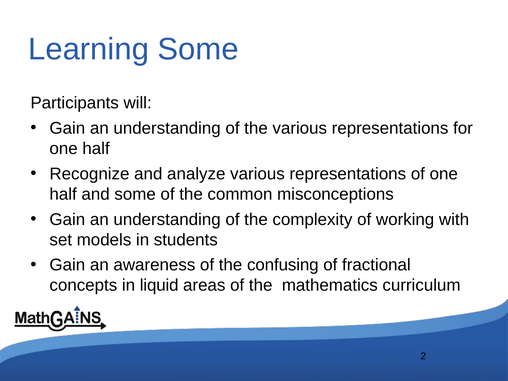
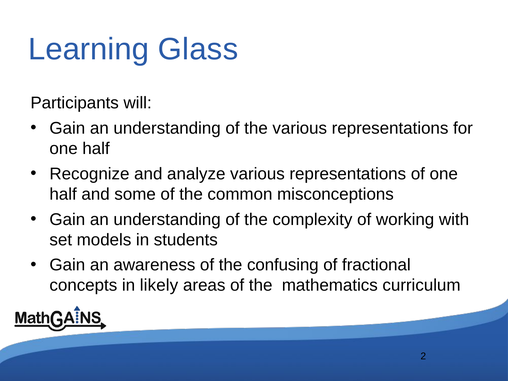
Learning Some: Some -> Glass (198, 49)
liquid: liquid -> likely (159, 285)
